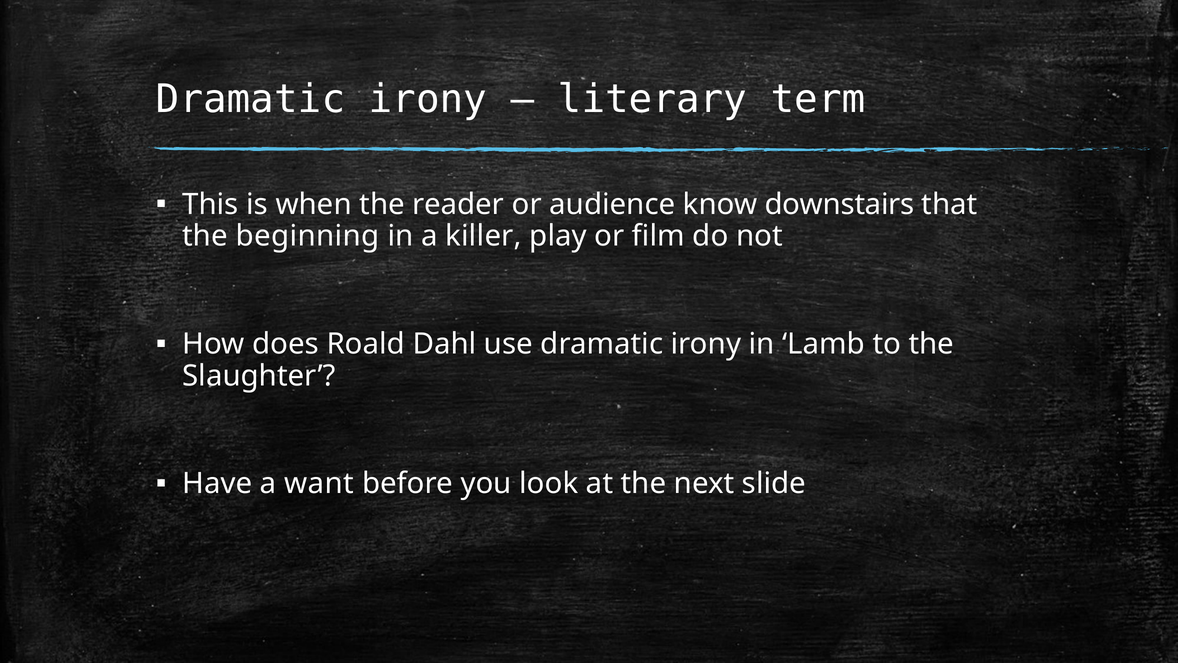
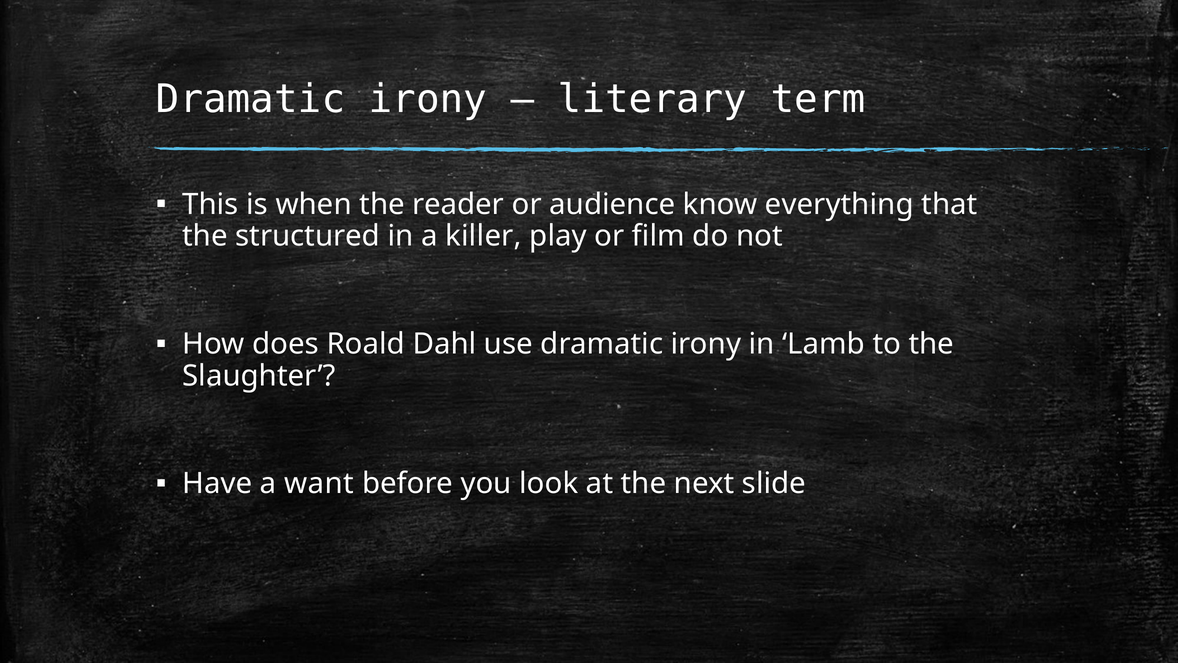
downstairs: downstairs -> everything (839, 204)
beginning: beginning -> structured (308, 236)
